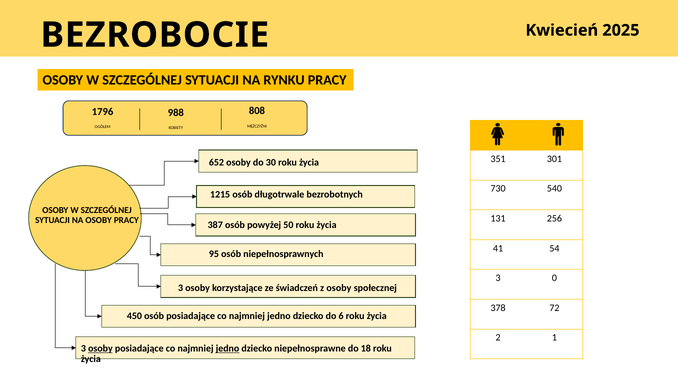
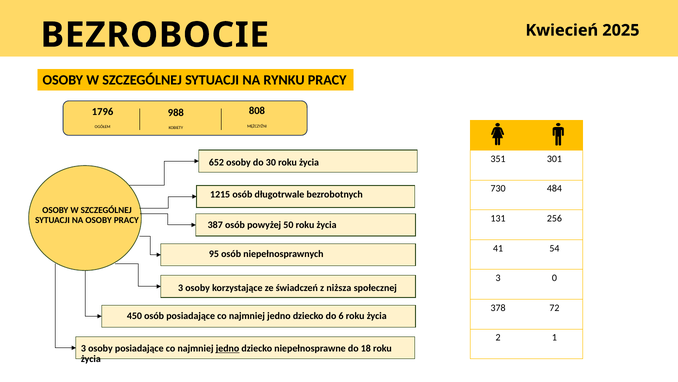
540: 540 -> 484 (554, 188)
z osoby: osoby -> niższa (339, 287)
osoby underline: present -> none (100, 348)
